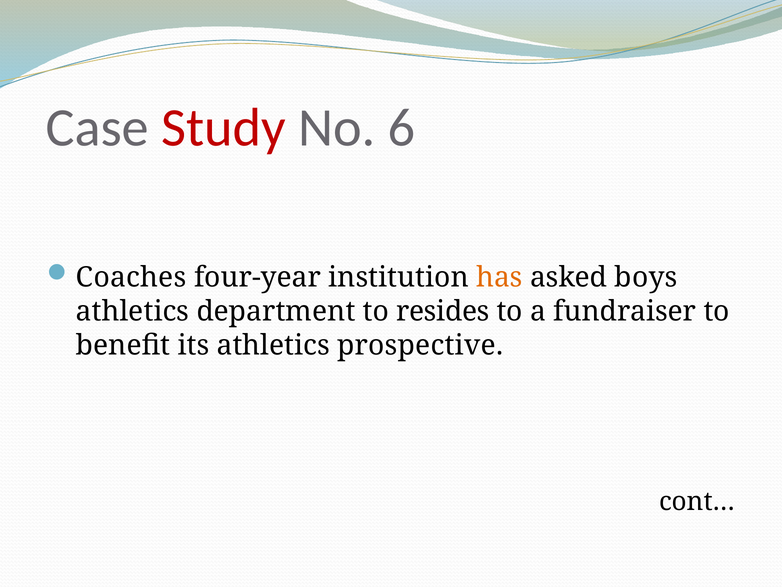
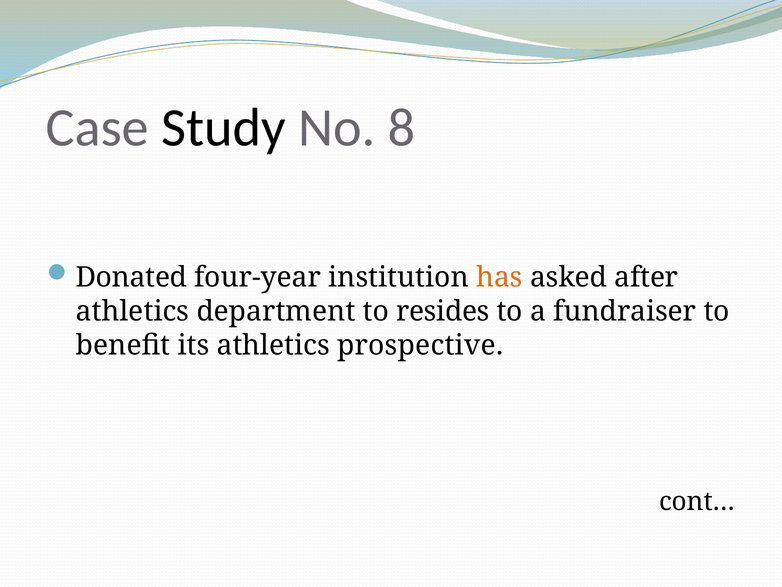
Study colour: red -> black (223, 128)
6: 6 -> 8 (402, 128)
Coaches: Coaches -> Donated (131, 277)
boys: boys -> after (646, 277)
